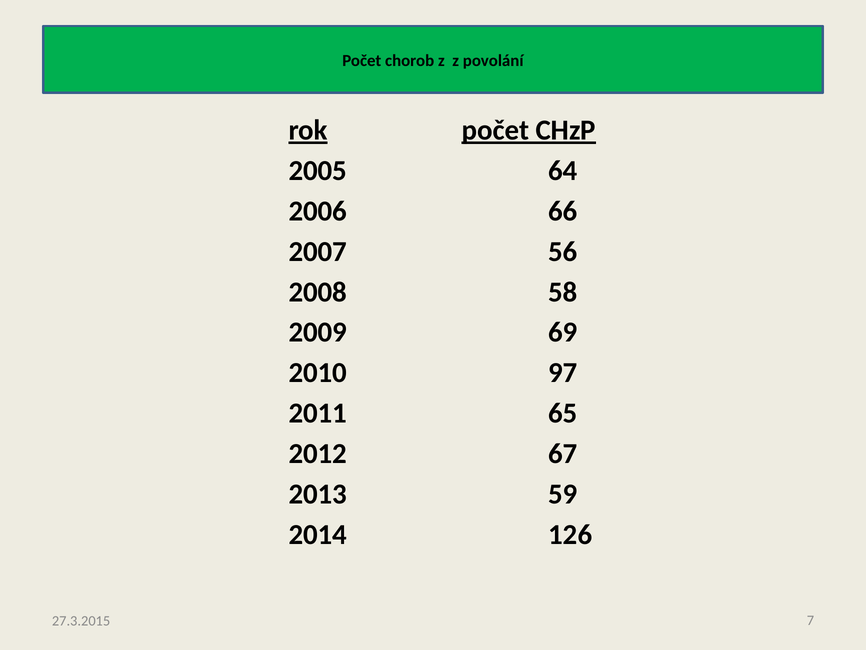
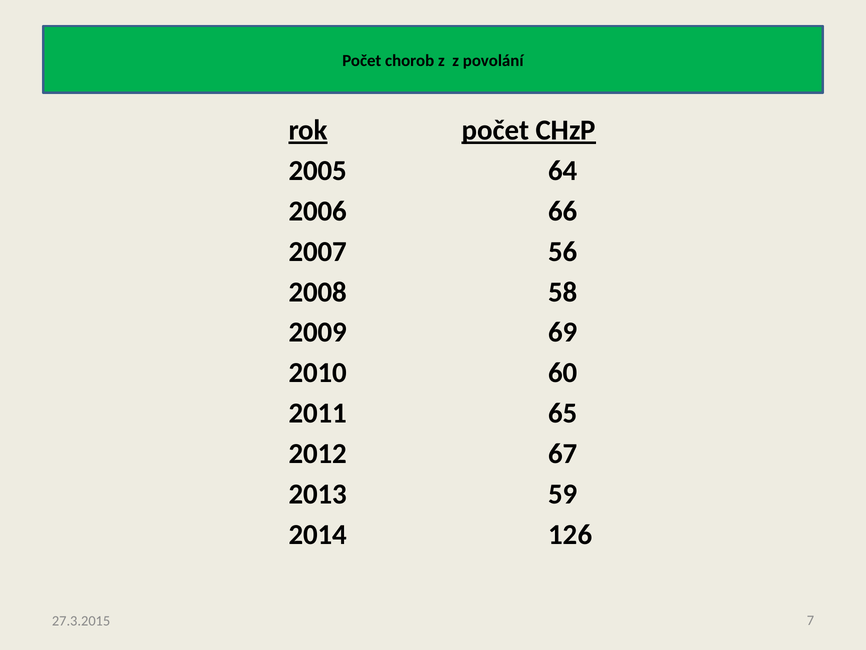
97: 97 -> 60 (563, 373)
